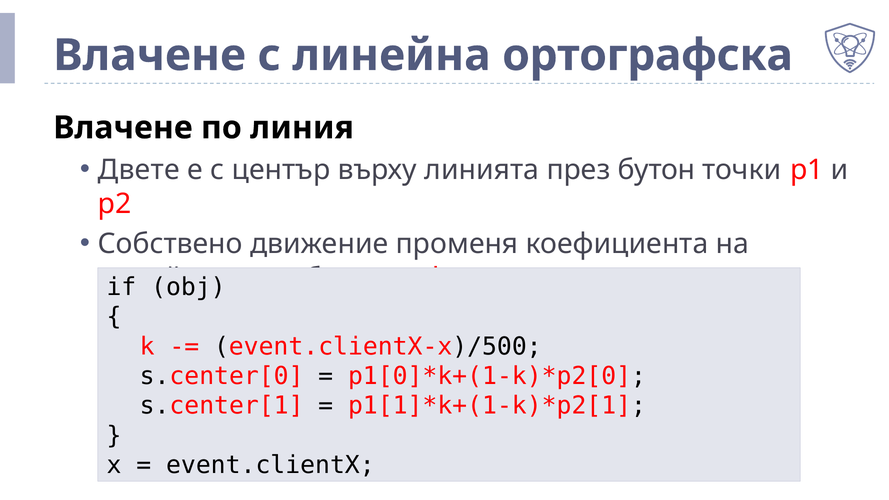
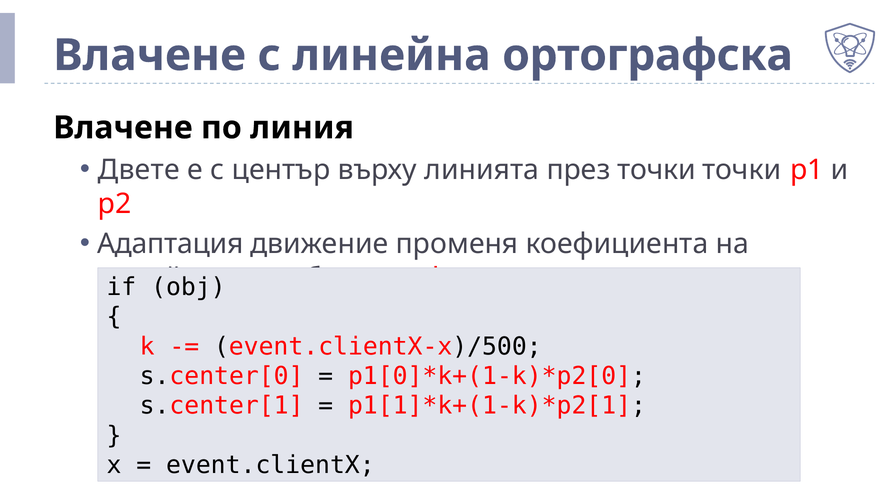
през бутон: бутон -> точки (657, 170)
Собствено: Собствено -> Адаптация (170, 244)
